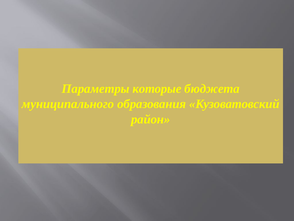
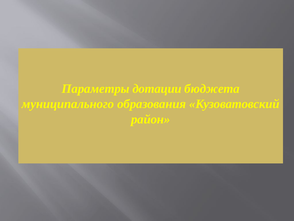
которые: которые -> дотации (157, 89)
